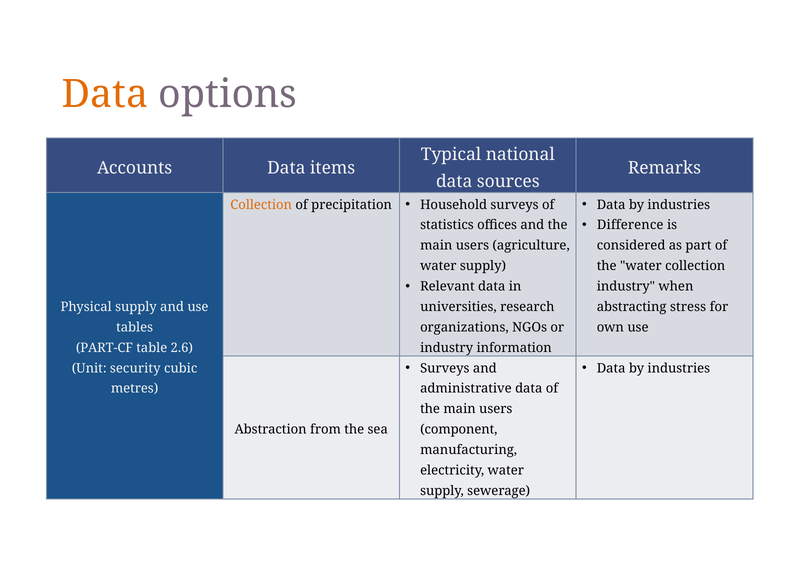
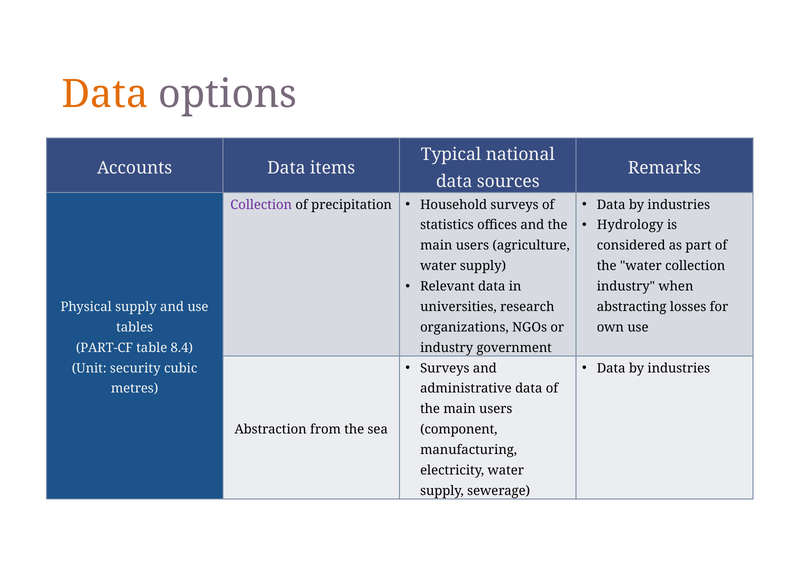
Collection colour: orange -> purple (261, 205)
Difference: Difference -> Hydrology (630, 225)
stress: stress -> losses (688, 307)
2.6: 2.6 -> 8.4 (182, 348)
information: information -> government (514, 348)
